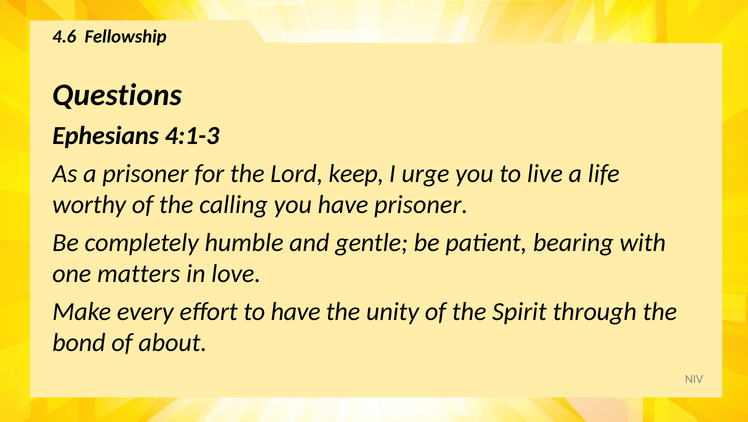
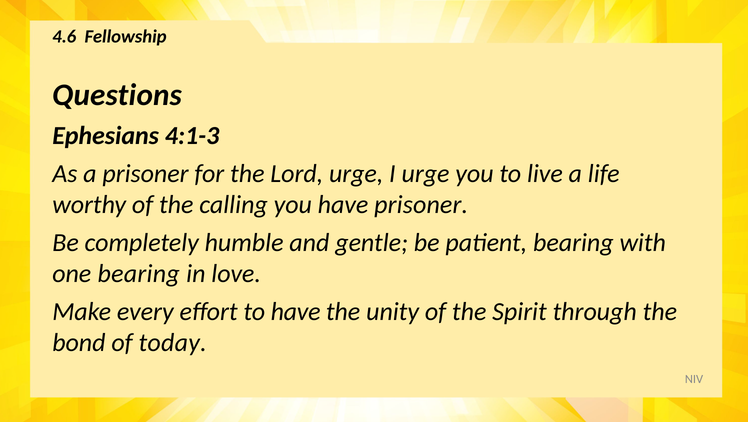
Lord keep: keep -> urge (356, 173)
one matters: matters -> bearing (139, 274)
about: about -> today (173, 343)
